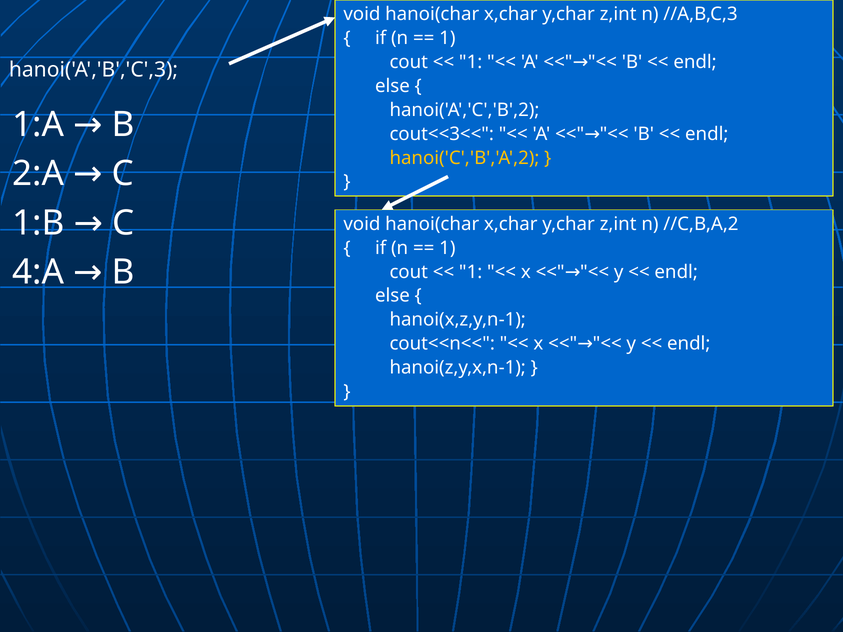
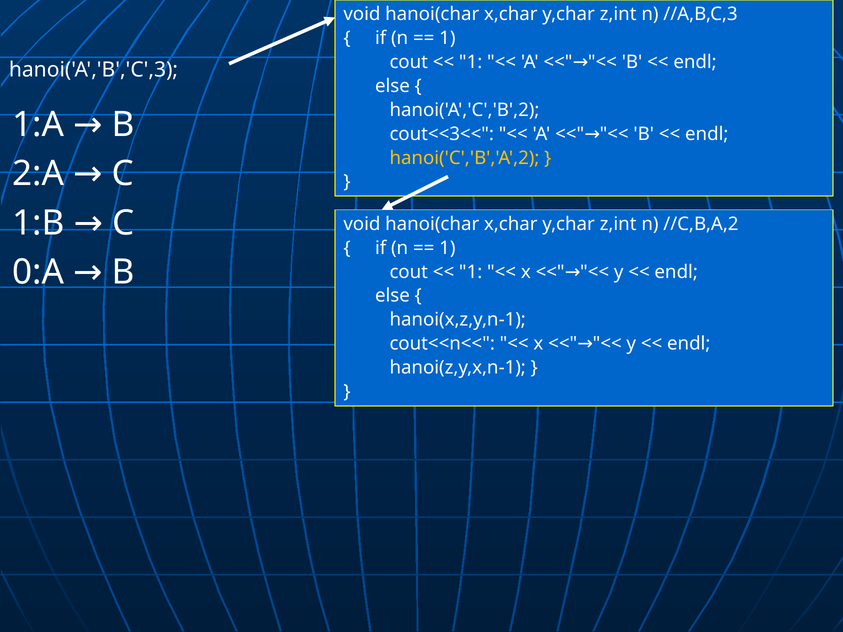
4:A: 4:A -> 0:A (38, 272)
